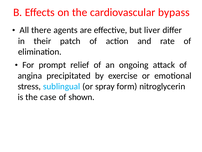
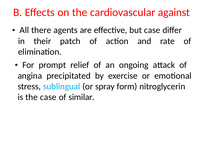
bypass: bypass -> against (174, 12)
but liver: liver -> case (152, 30)
shown: shown -> similar (82, 97)
